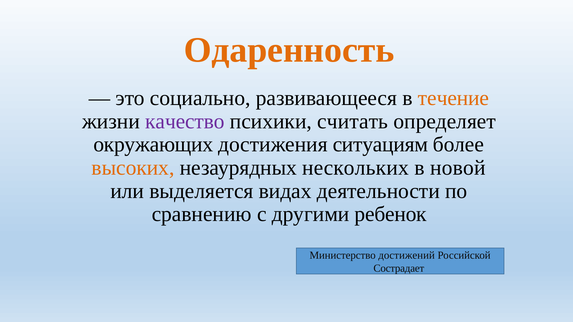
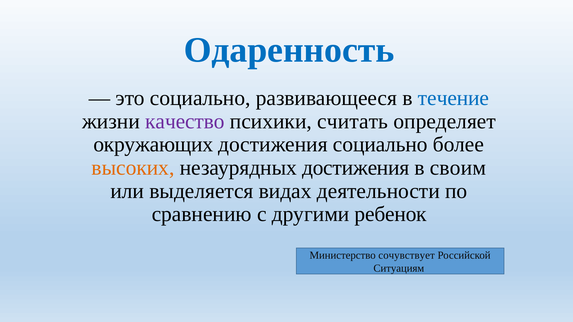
Одаренность colour: orange -> blue (289, 50)
течение colour: orange -> blue (454, 98)
достижения ситуациям: ситуациям -> социально (380, 145)
незаурядных нескольких: нескольких -> достижения (356, 168)
новой: новой -> своим (458, 168)
достижений: достижений -> сочувствует (407, 256)
Сострадает: Сострадает -> Ситуациям (399, 268)
